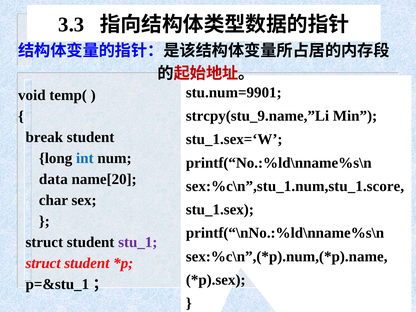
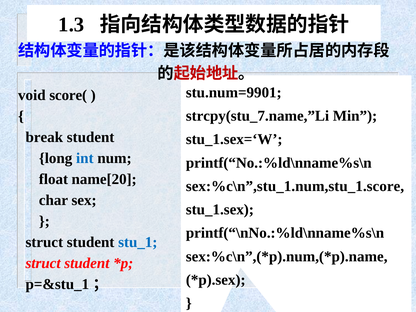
3.3: 3.3 -> 1.3 (71, 25)
temp(: temp( -> score( (68, 95)
strcpy(stu_9.name,”Li: strcpy(stu_9.name,”Li -> strcpy(stu_7.name,”Li (257, 116)
data: data -> float (53, 179)
stu_1 colour: purple -> blue (138, 242)
